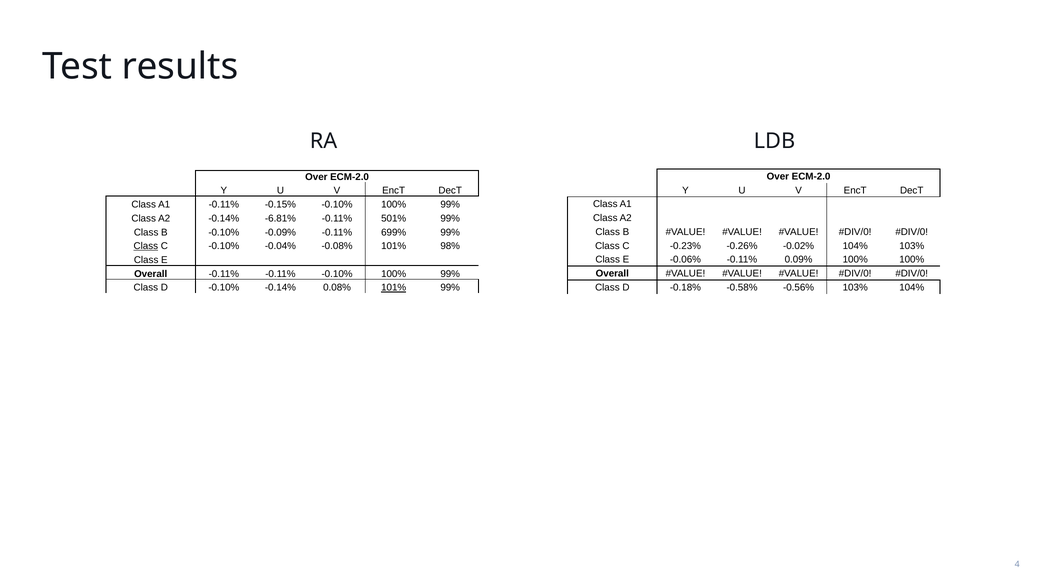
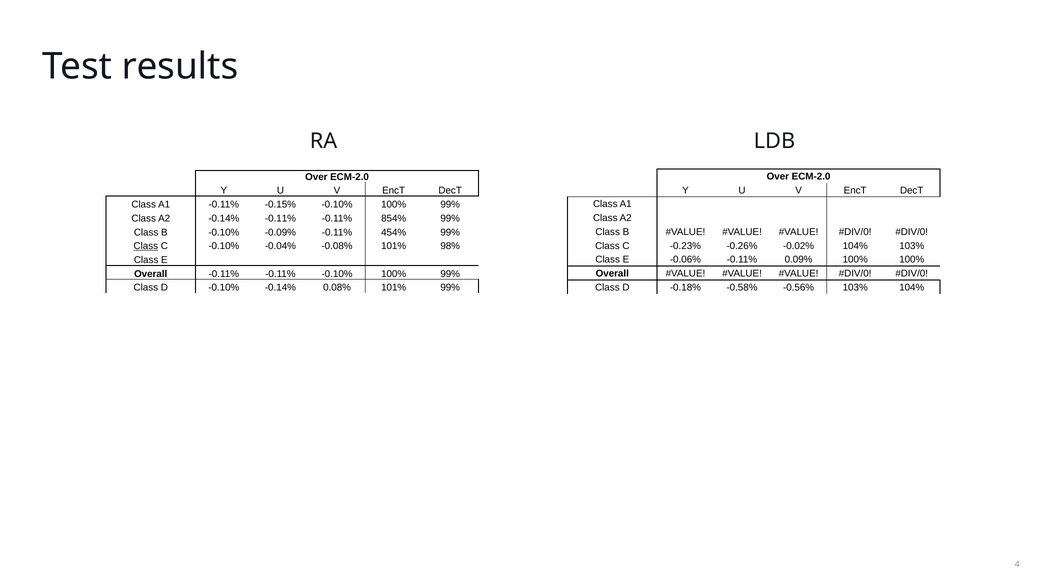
-0.14% -6.81%: -6.81% -> -0.11% (280, 219)
501%: 501% -> 854% (394, 219)
699%: 699% -> 454% (394, 232)
101% underline: present -> none (394, 288)
